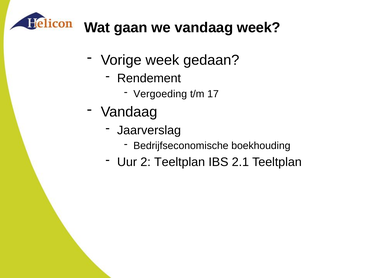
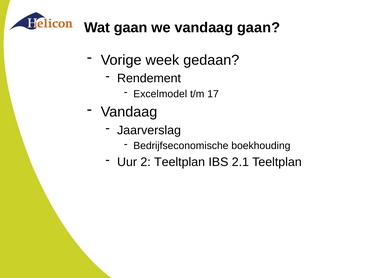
vandaag week: week -> gaan (259, 28)
Vergoeding: Vergoeding -> Excelmodel (160, 94)
